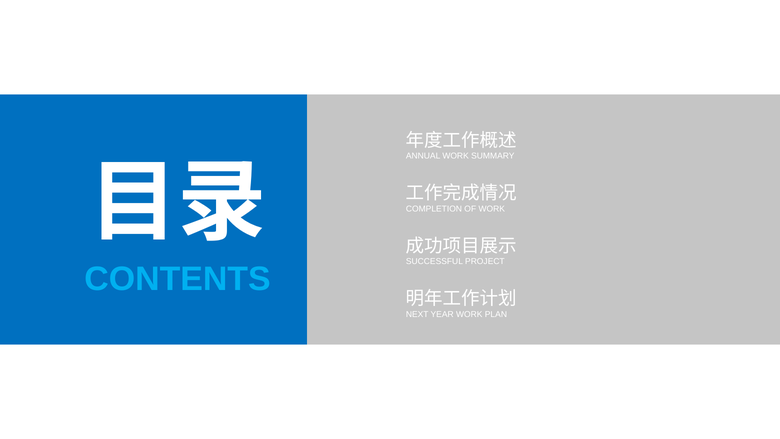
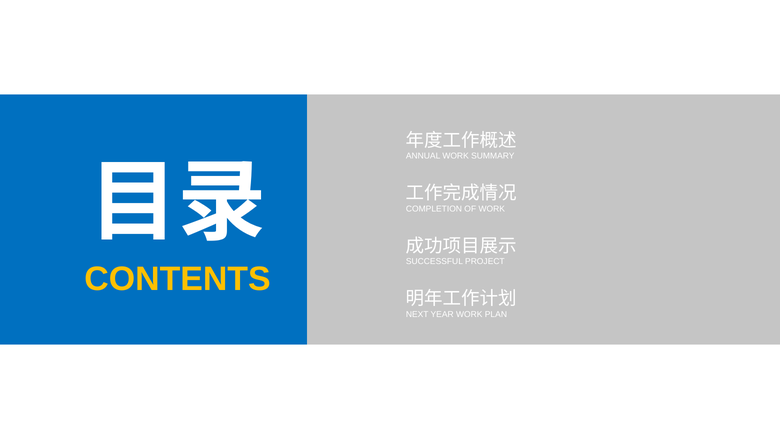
CONTENTS colour: light blue -> yellow (177, 279)
